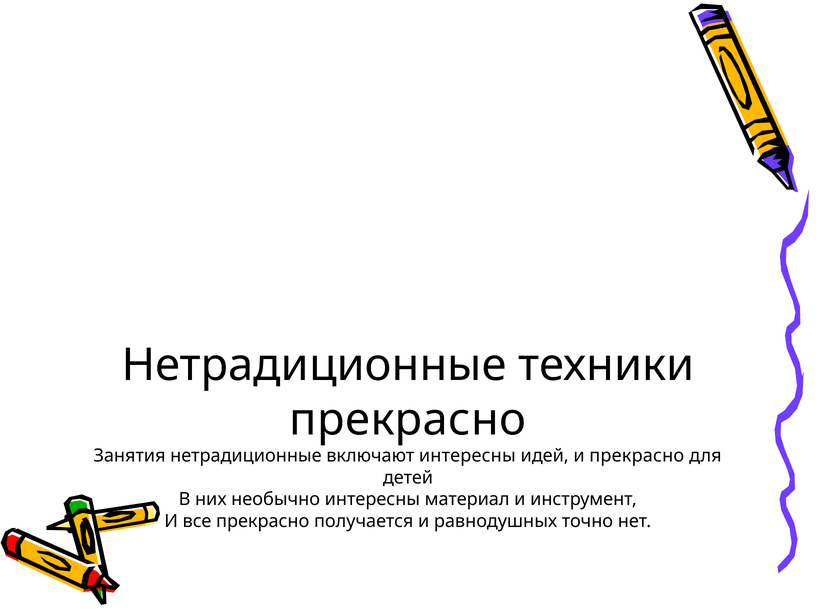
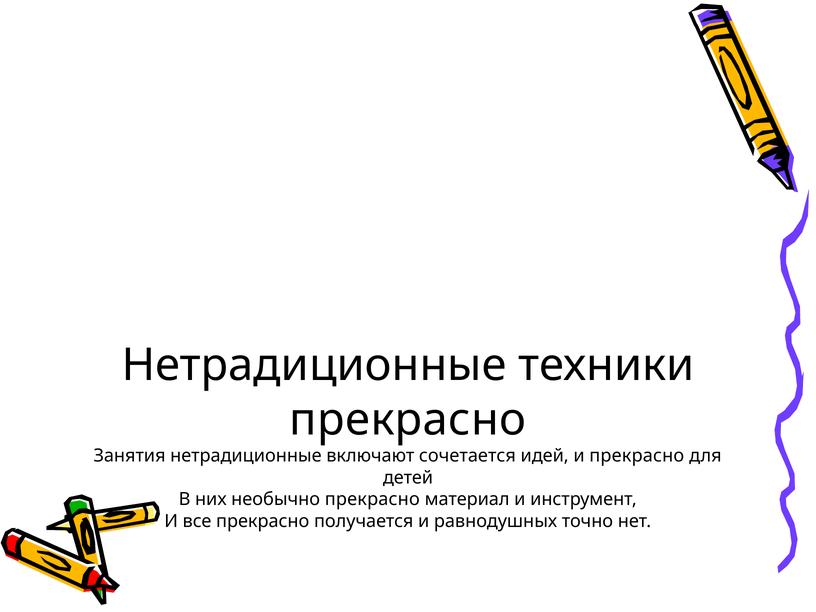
включают интересны: интересны -> сочетается (467, 456)
необычно интересны: интересны -> прекрасно (372, 499)
